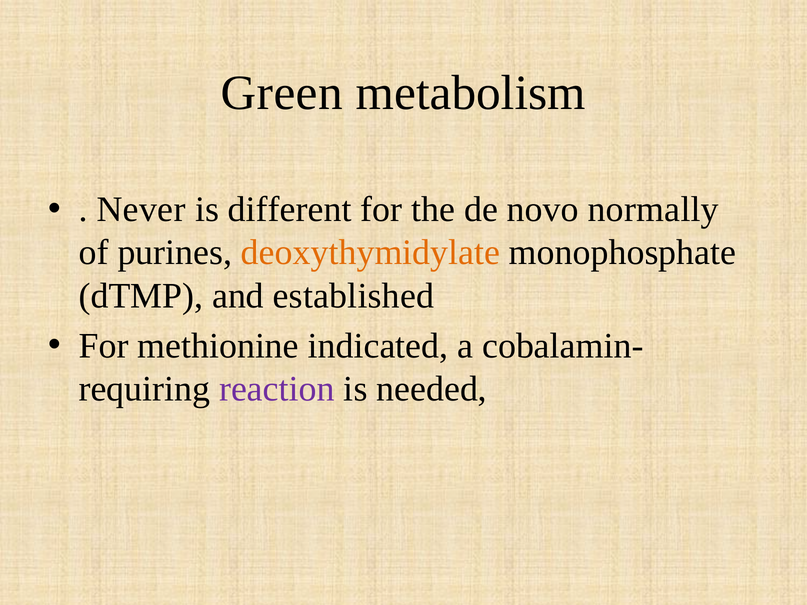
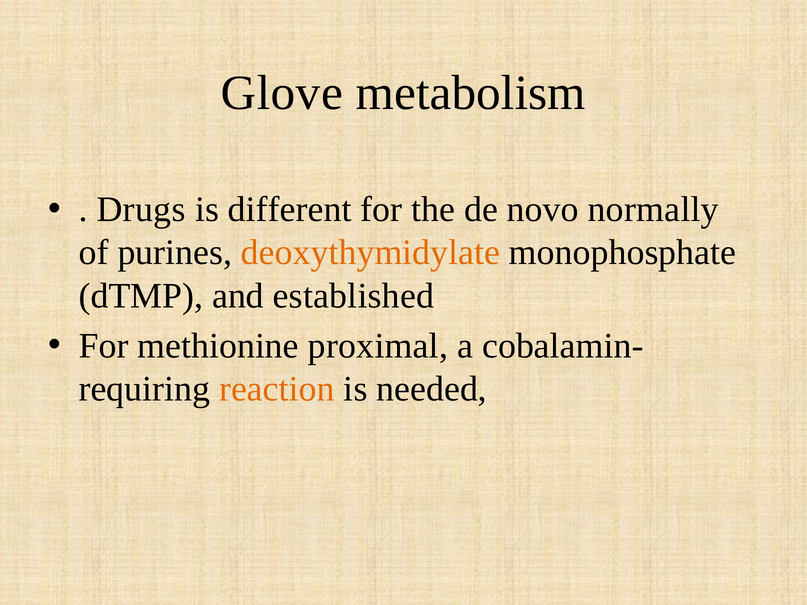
Green: Green -> Glove (282, 93)
Never: Never -> Drugs (141, 210)
indicated: indicated -> proximal (378, 346)
reaction colour: purple -> orange (277, 389)
